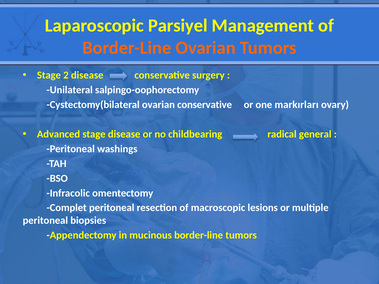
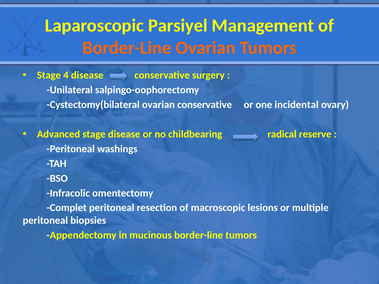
2: 2 -> 4 (66, 75)
markırları: markırları -> incidental (297, 105)
general: general -> reserve (315, 134)
